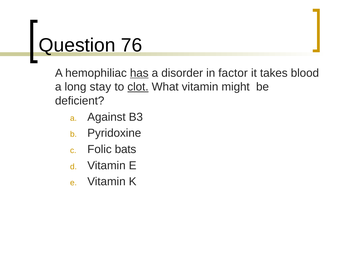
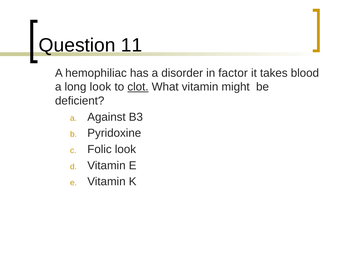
76: 76 -> 11 (132, 45)
has underline: present -> none (139, 73)
long stay: stay -> look (100, 87)
Folic bats: bats -> look (125, 149)
